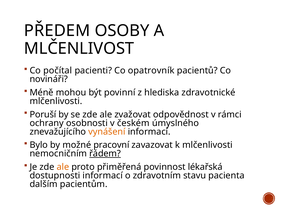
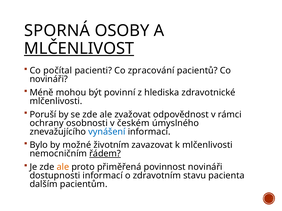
PŘEDEM: PŘEDEM -> SPORNÁ (57, 31)
MLČENLIVOST underline: none -> present (79, 49)
opatrovník: opatrovník -> zpracování (151, 71)
vynášení colour: orange -> blue (107, 132)
pracovní: pracovní -> životním (111, 145)
povinnost lékařská: lékařská -> novináři (205, 167)
